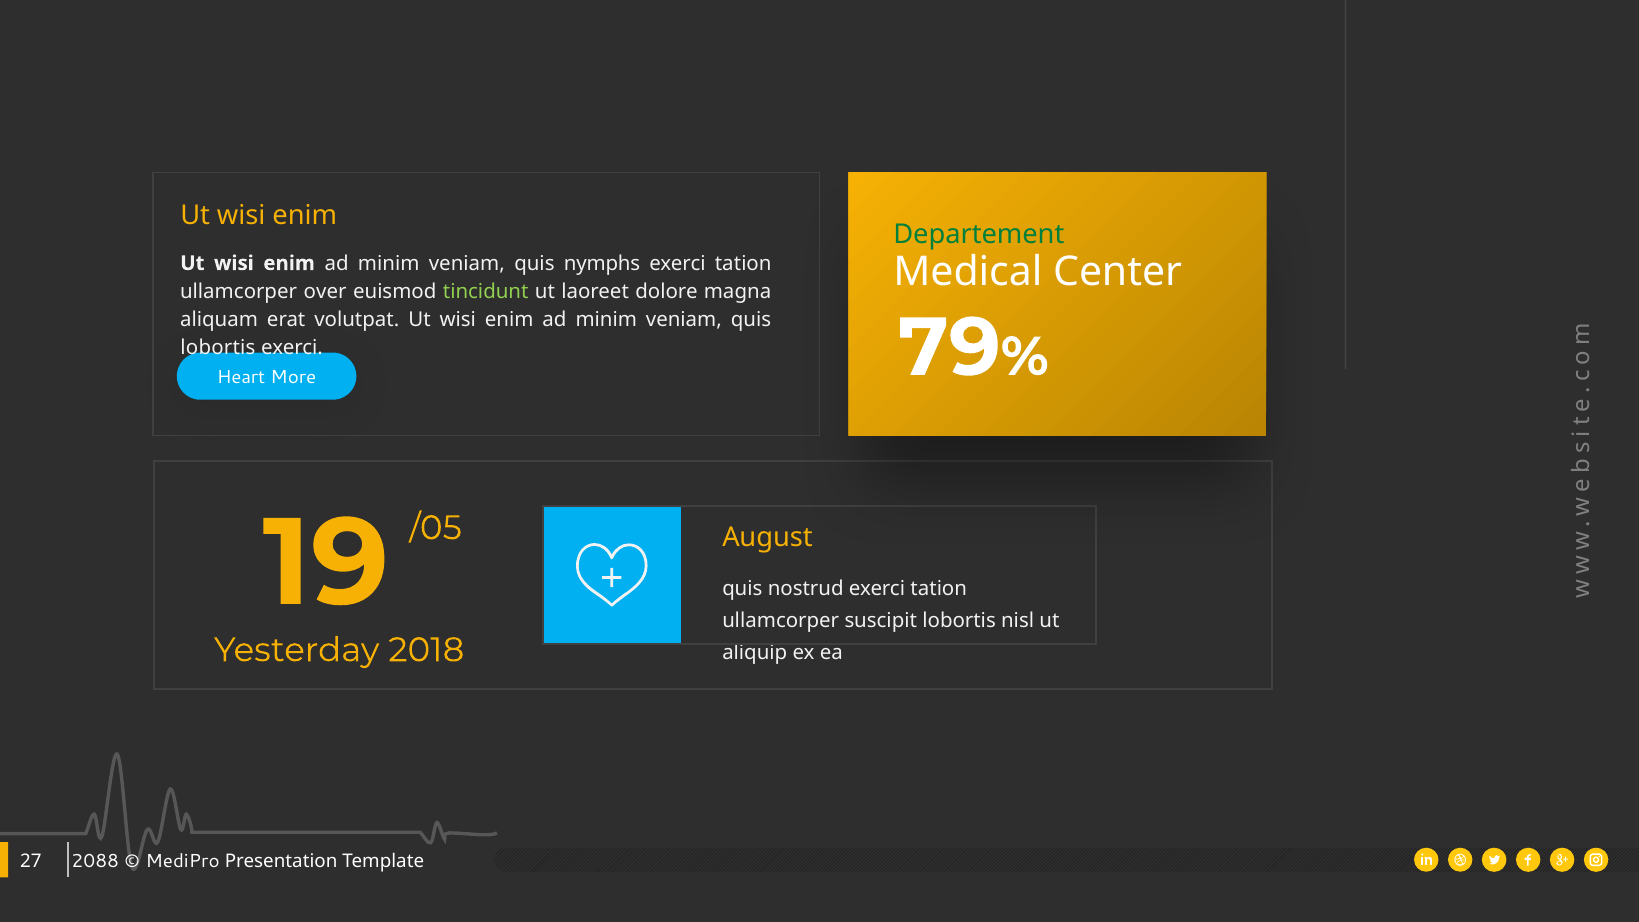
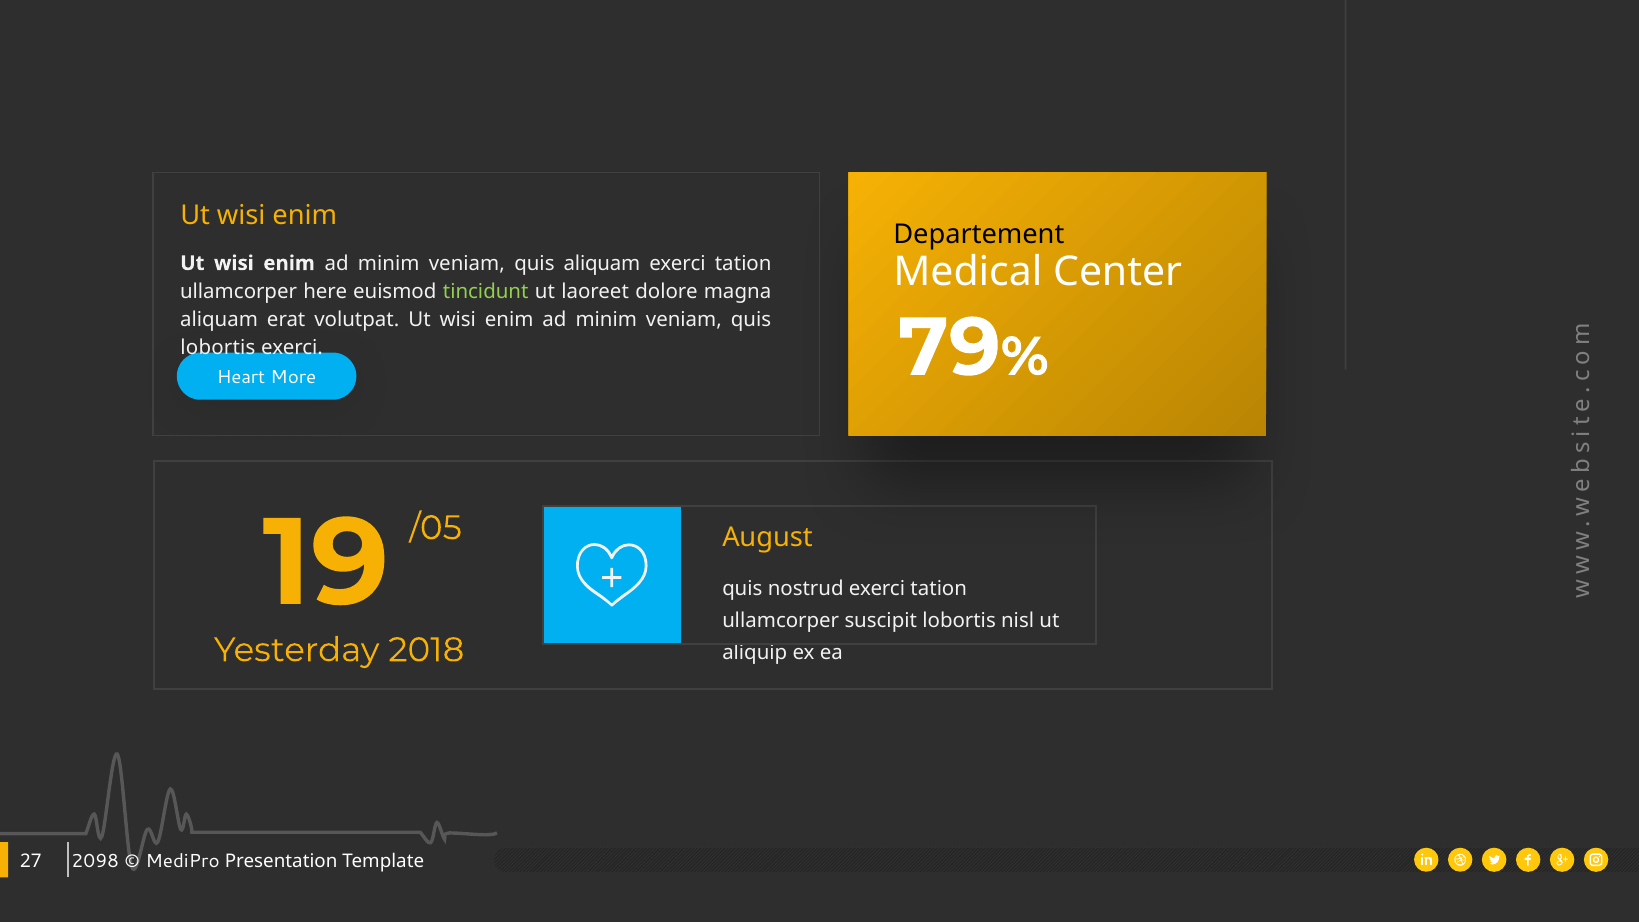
Departement colour: green -> black (979, 235)
quis nymphs: nymphs -> aliquam (602, 263)
over: over -> here (325, 291)
2088: 2088 -> 2098 (95, 861)
